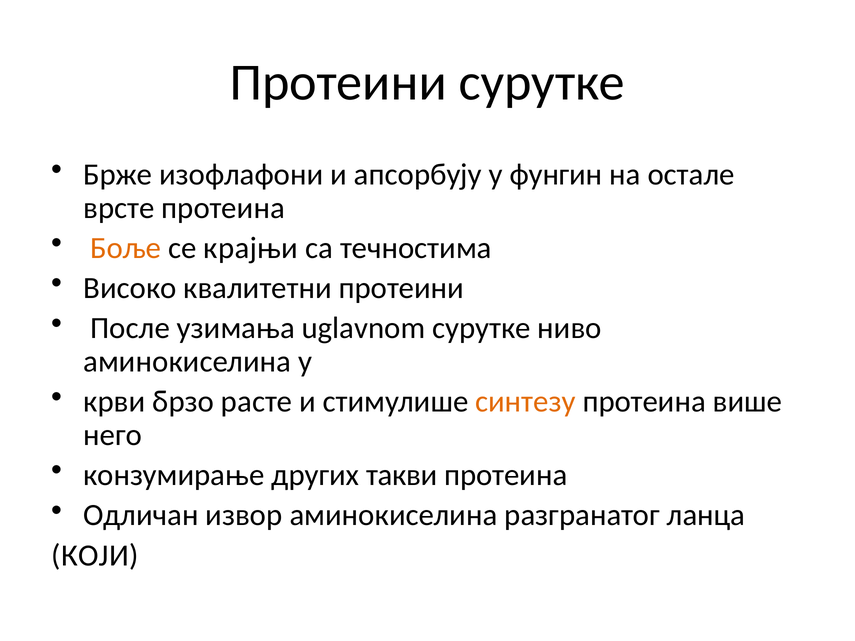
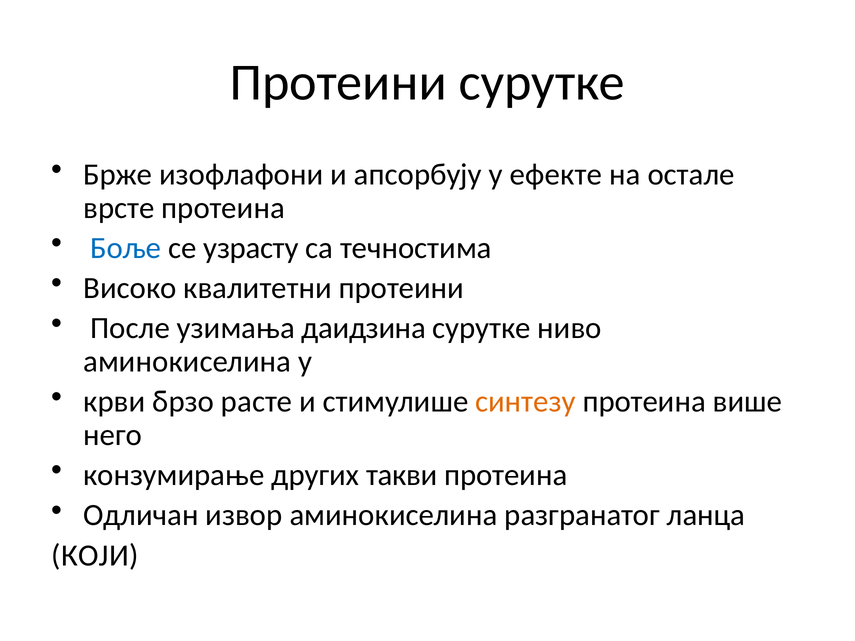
фунгин: фунгин -> ефекте (556, 175)
Боље colour: orange -> blue (126, 248)
крајњи: крајњи -> узрасту (251, 248)
uglavnom: uglavnom -> даидзина (364, 328)
